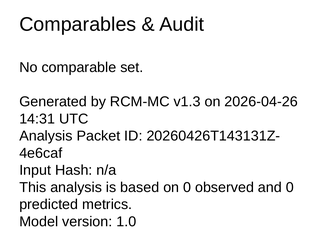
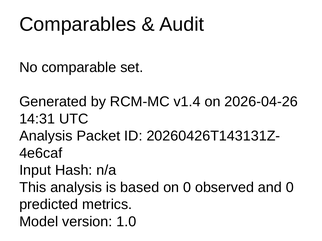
v1.3: v1.3 -> v1.4 (187, 102)
